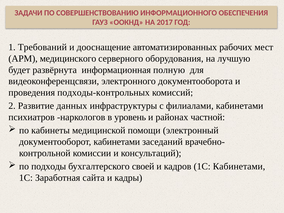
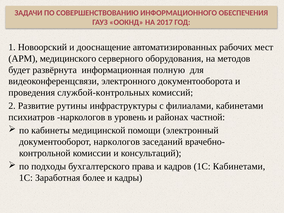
Требований: Требований -> Новоорский (42, 47)
лучшую: лучшую -> методов (234, 59)
подходы-контрольных: подходы-контрольных -> службой-контрольных (104, 93)
данных: данных -> рутины (72, 106)
документооборот кабинетами: кабинетами -> наркологов (117, 142)
своей: своей -> права (143, 166)
сайта: сайта -> более (94, 178)
